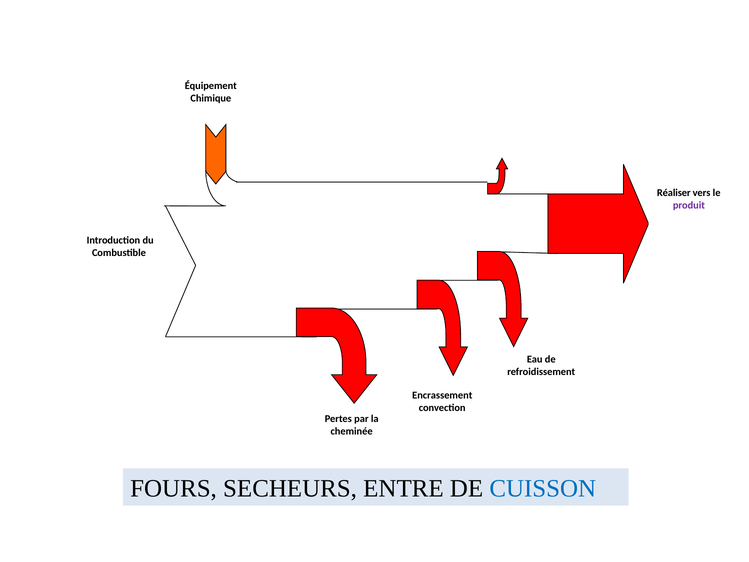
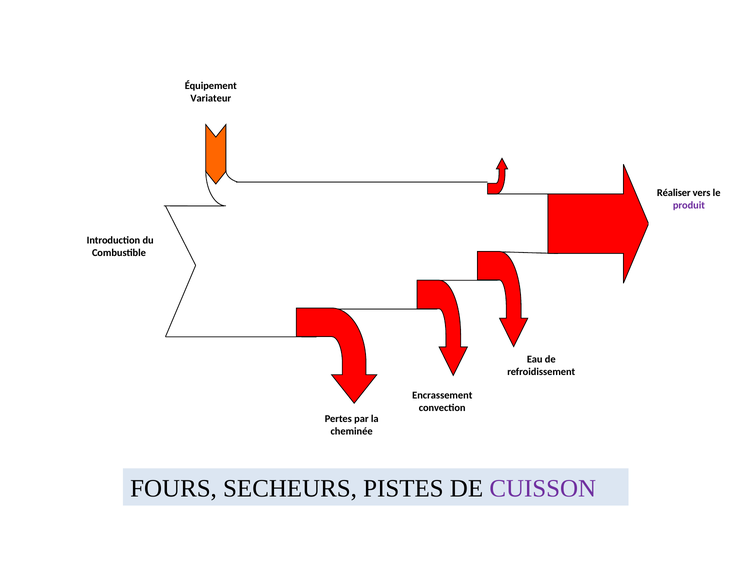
Chimique: Chimique -> Variateur (211, 98)
ENTRE: ENTRE -> PISTES (403, 489)
CUISSON colour: blue -> purple (543, 489)
